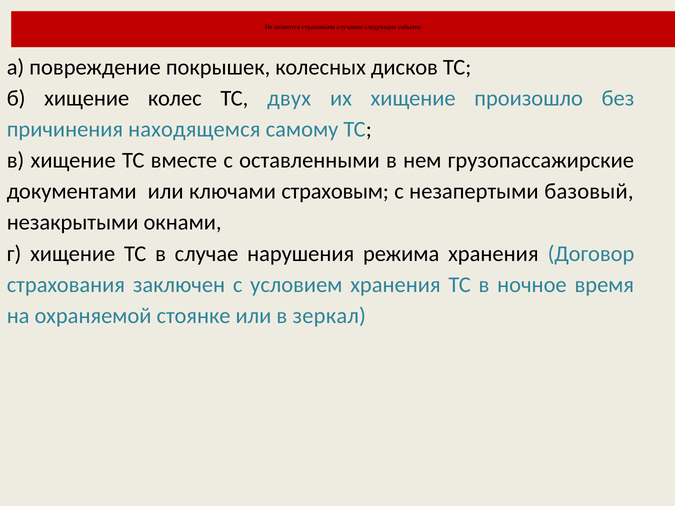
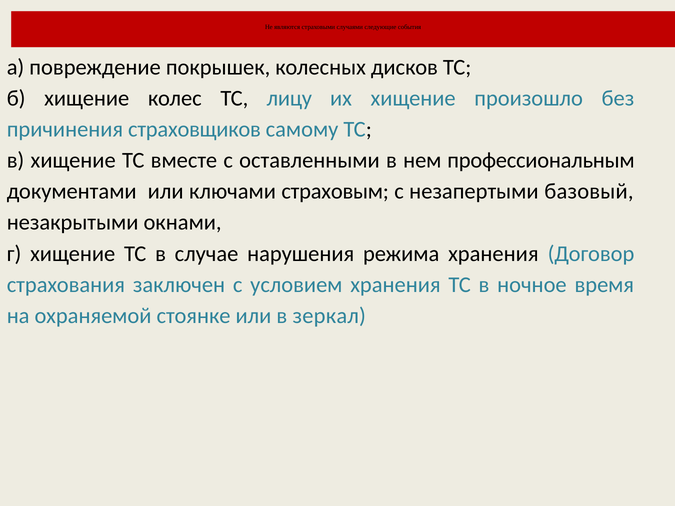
двух: двух -> лицу (289, 99)
находящемся: находящемся -> страховщиков (195, 130)
грузопассажирские: грузопассажирские -> профессиональным (541, 161)
